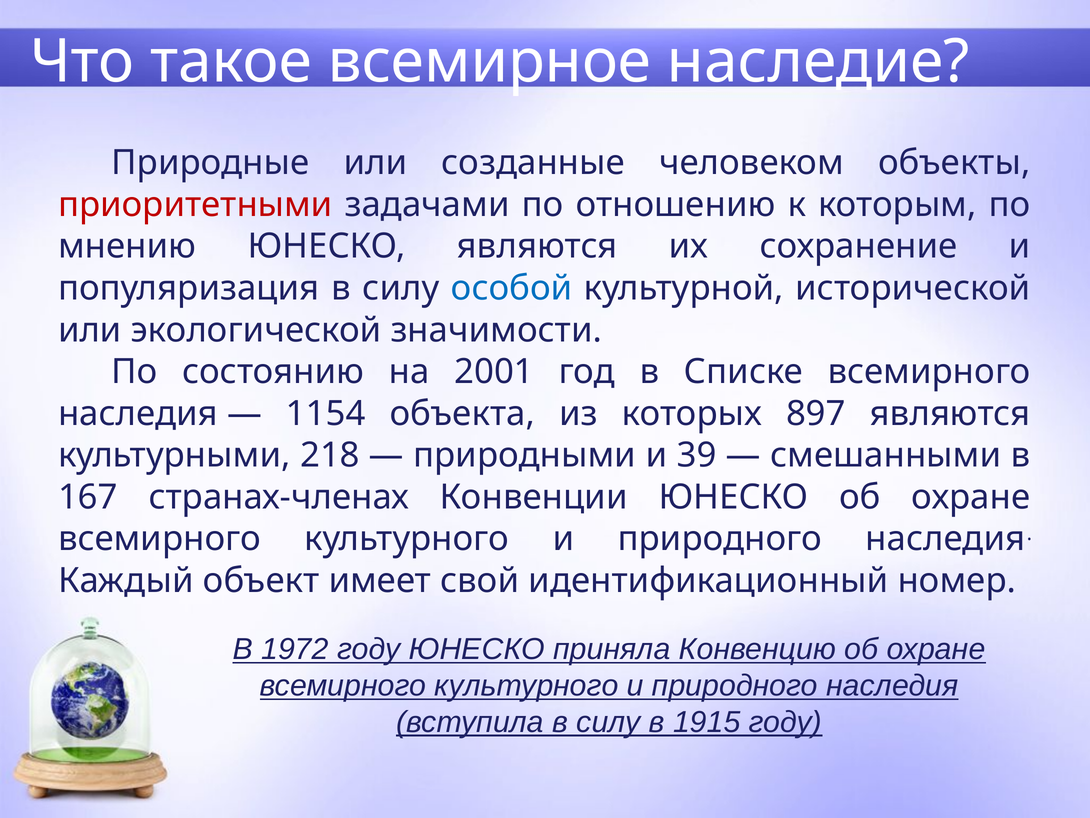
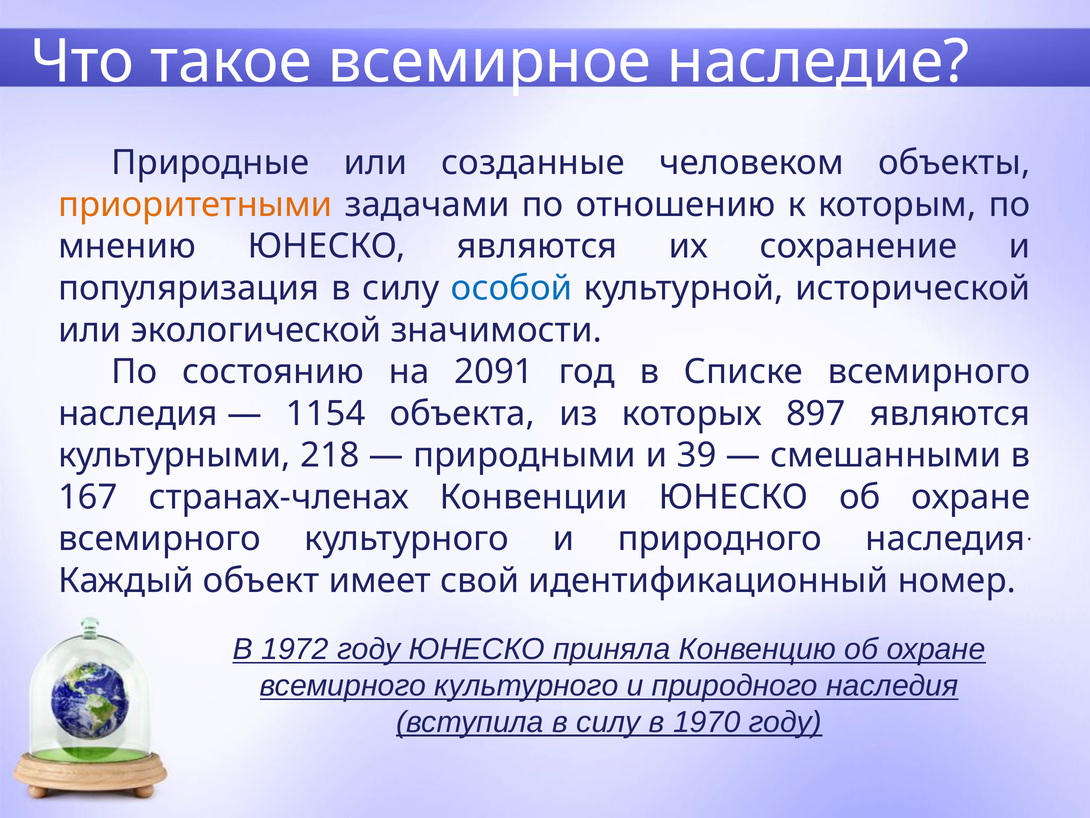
приоритетными colour: red -> orange (195, 205)
2001: 2001 -> 2091 (494, 372)
1915: 1915 -> 1970 (707, 722)
